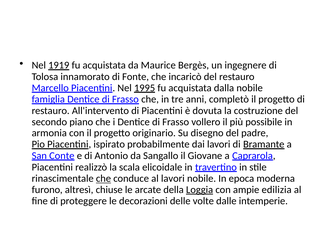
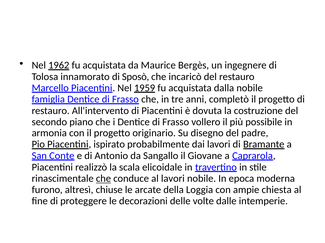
1919: 1919 -> 1962 (59, 65)
Fonte: Fonte -> Sposò (136, 77)
1995: 1995 -> 1959 (145, 88)
Loggia underline: present -> none (200, 190)
edilizia: edilizia -> chiesta (277, 190)
